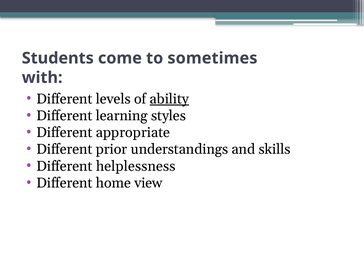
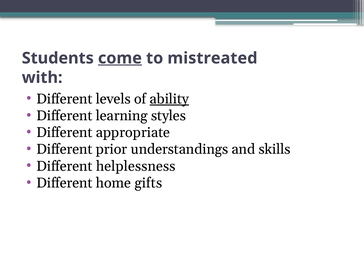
come underline: none -> present (120, 58)
sometimes: sometimes -> mistreated (212, 58)
view: view -> gifts (148, 183)
